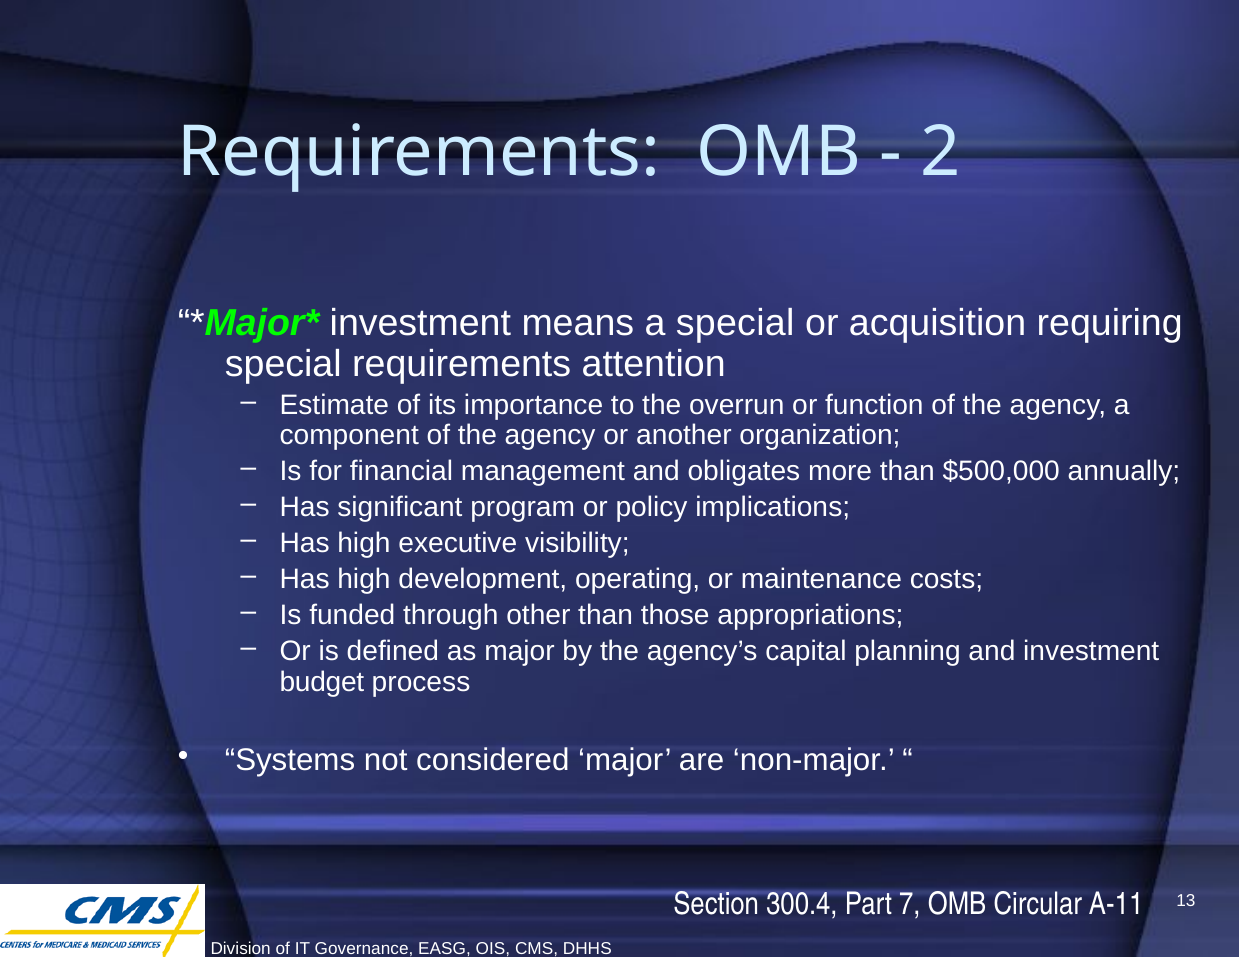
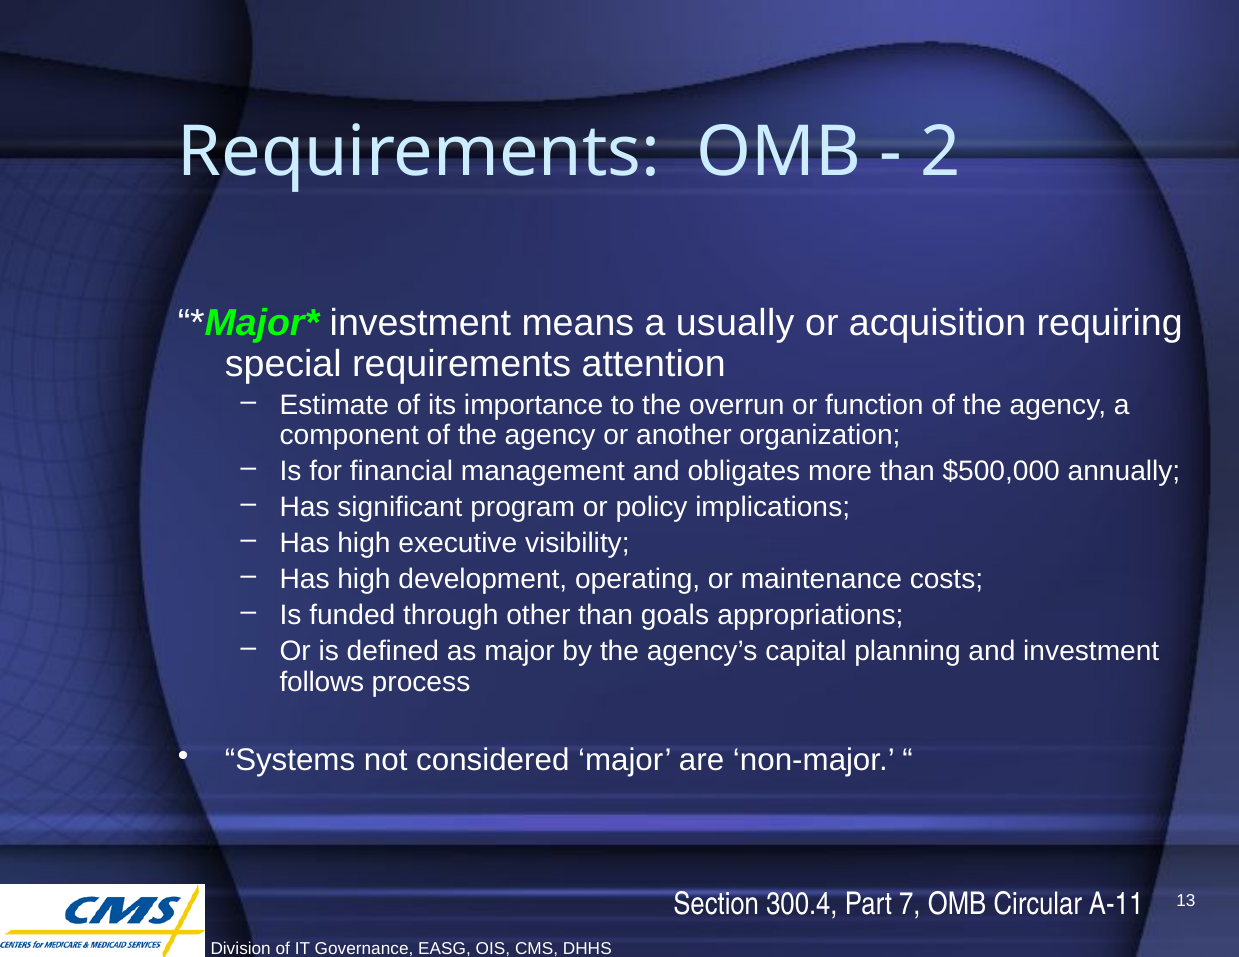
a special: special -> usually (735, 324)
those: those -> goals (675, 616)
budget: budget -> follows (322, 682)
